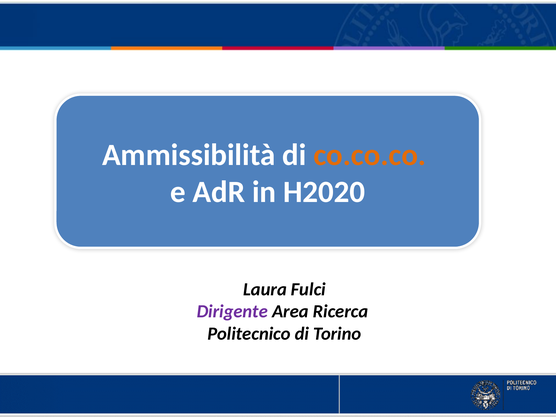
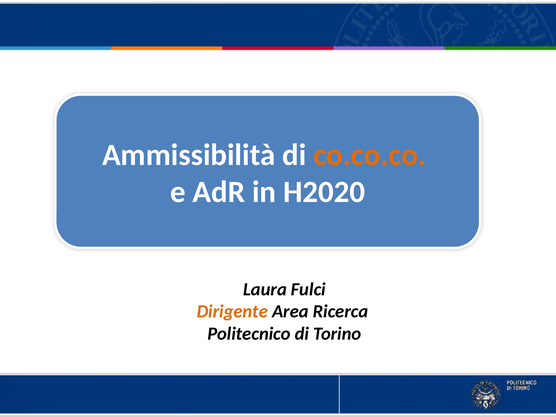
Dirigente colour: purple -> orange (232, 312)
